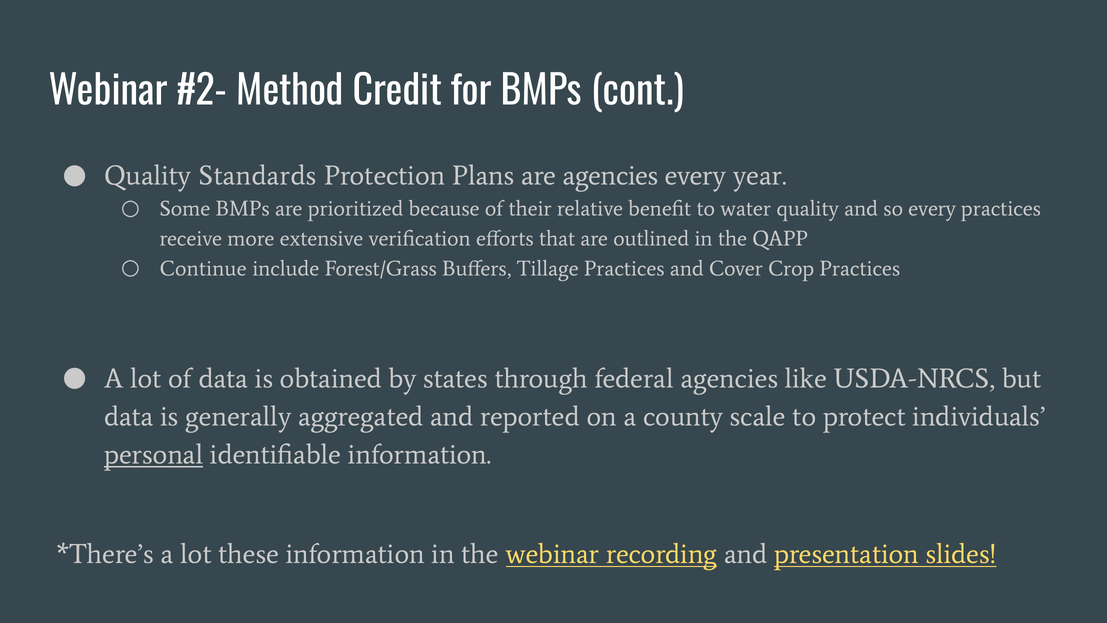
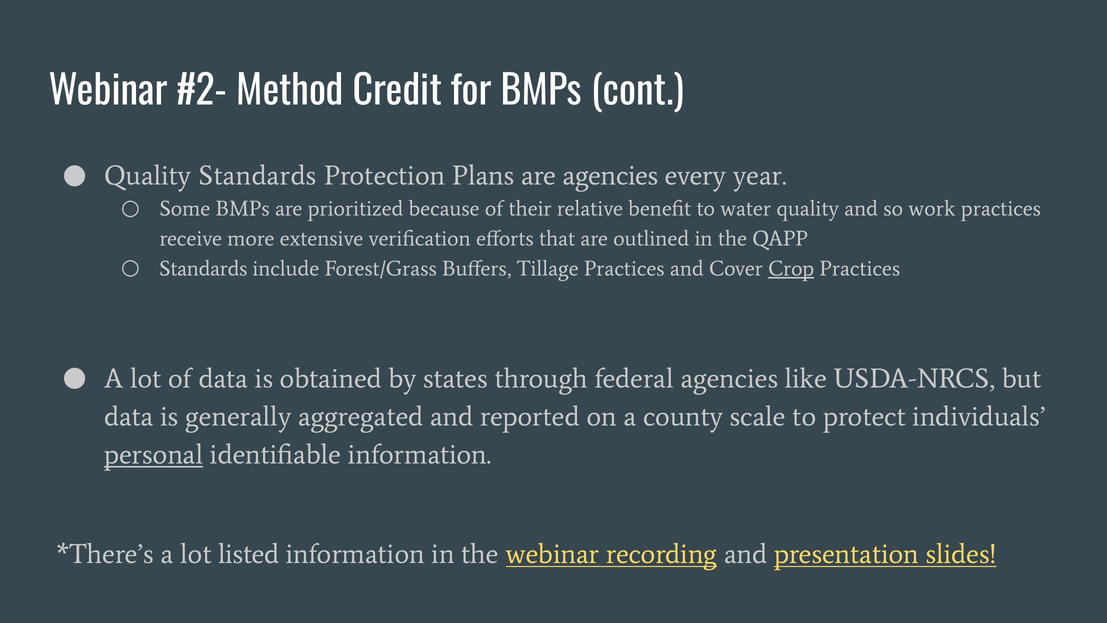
so every: every -> work (932, 209)
Continue: Continue -> Standards (203, 268)
Crop underline: none -> present (791, 268)
these: these -> listed (249, 554)
